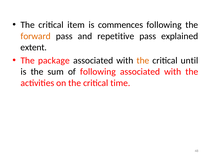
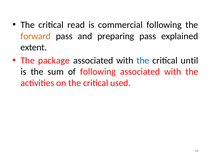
item: item -> read (76, 25)
commences: commences -> commercial (120, 25)
repetitive: repetitive -> preparing (116, 36)
the colour: orange -> blue (143, 61)
time: time -> used (120, 83)
